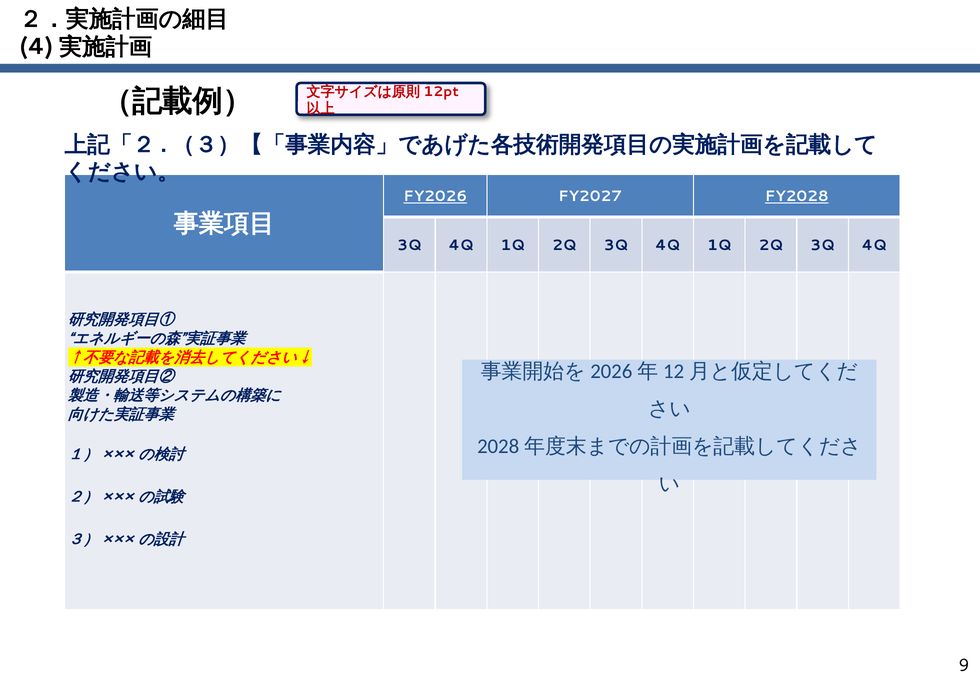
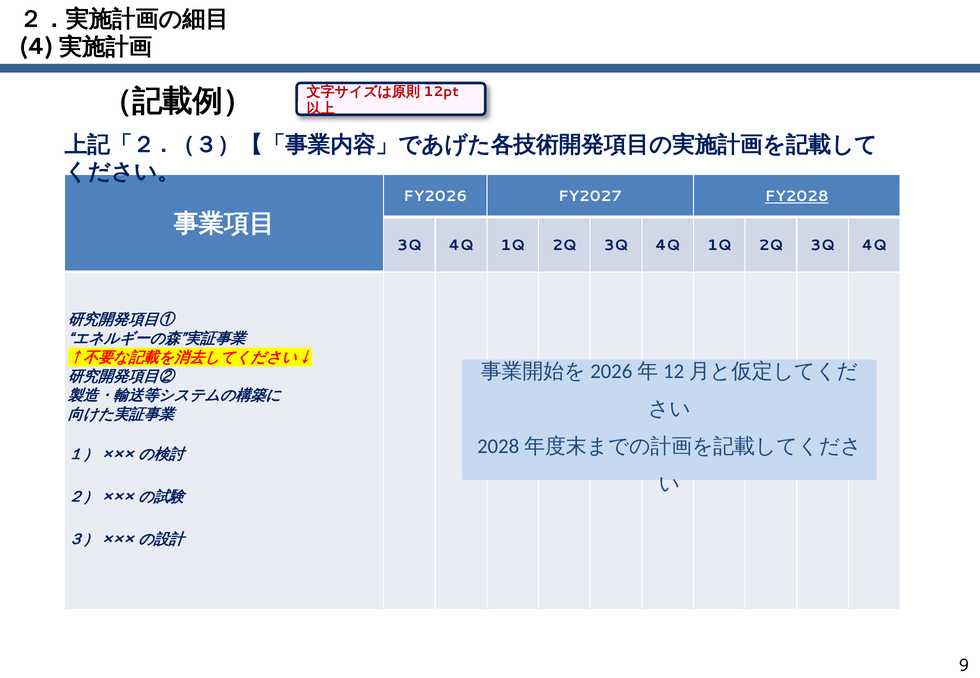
FY2026 underline: present -> none (435, 197)
